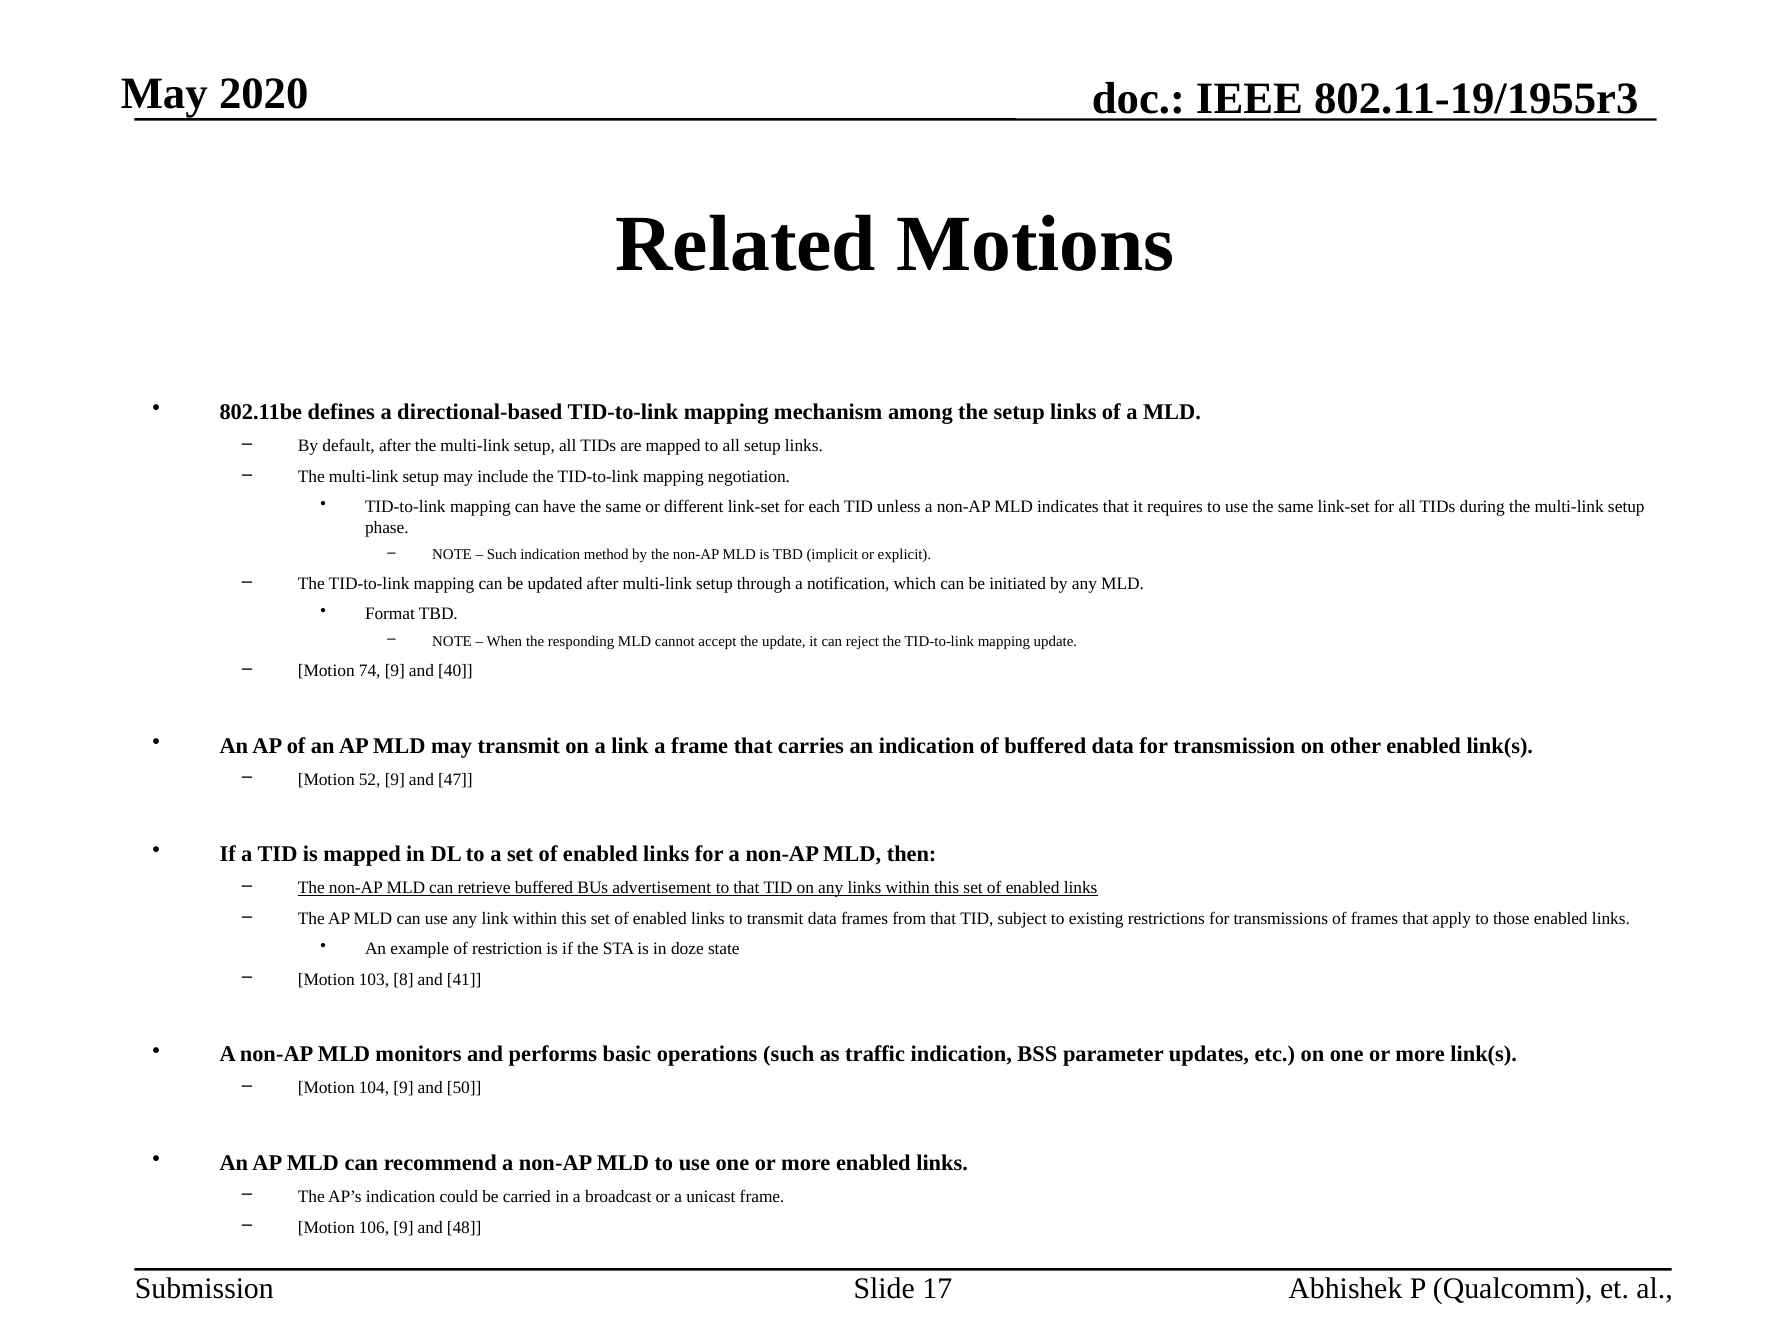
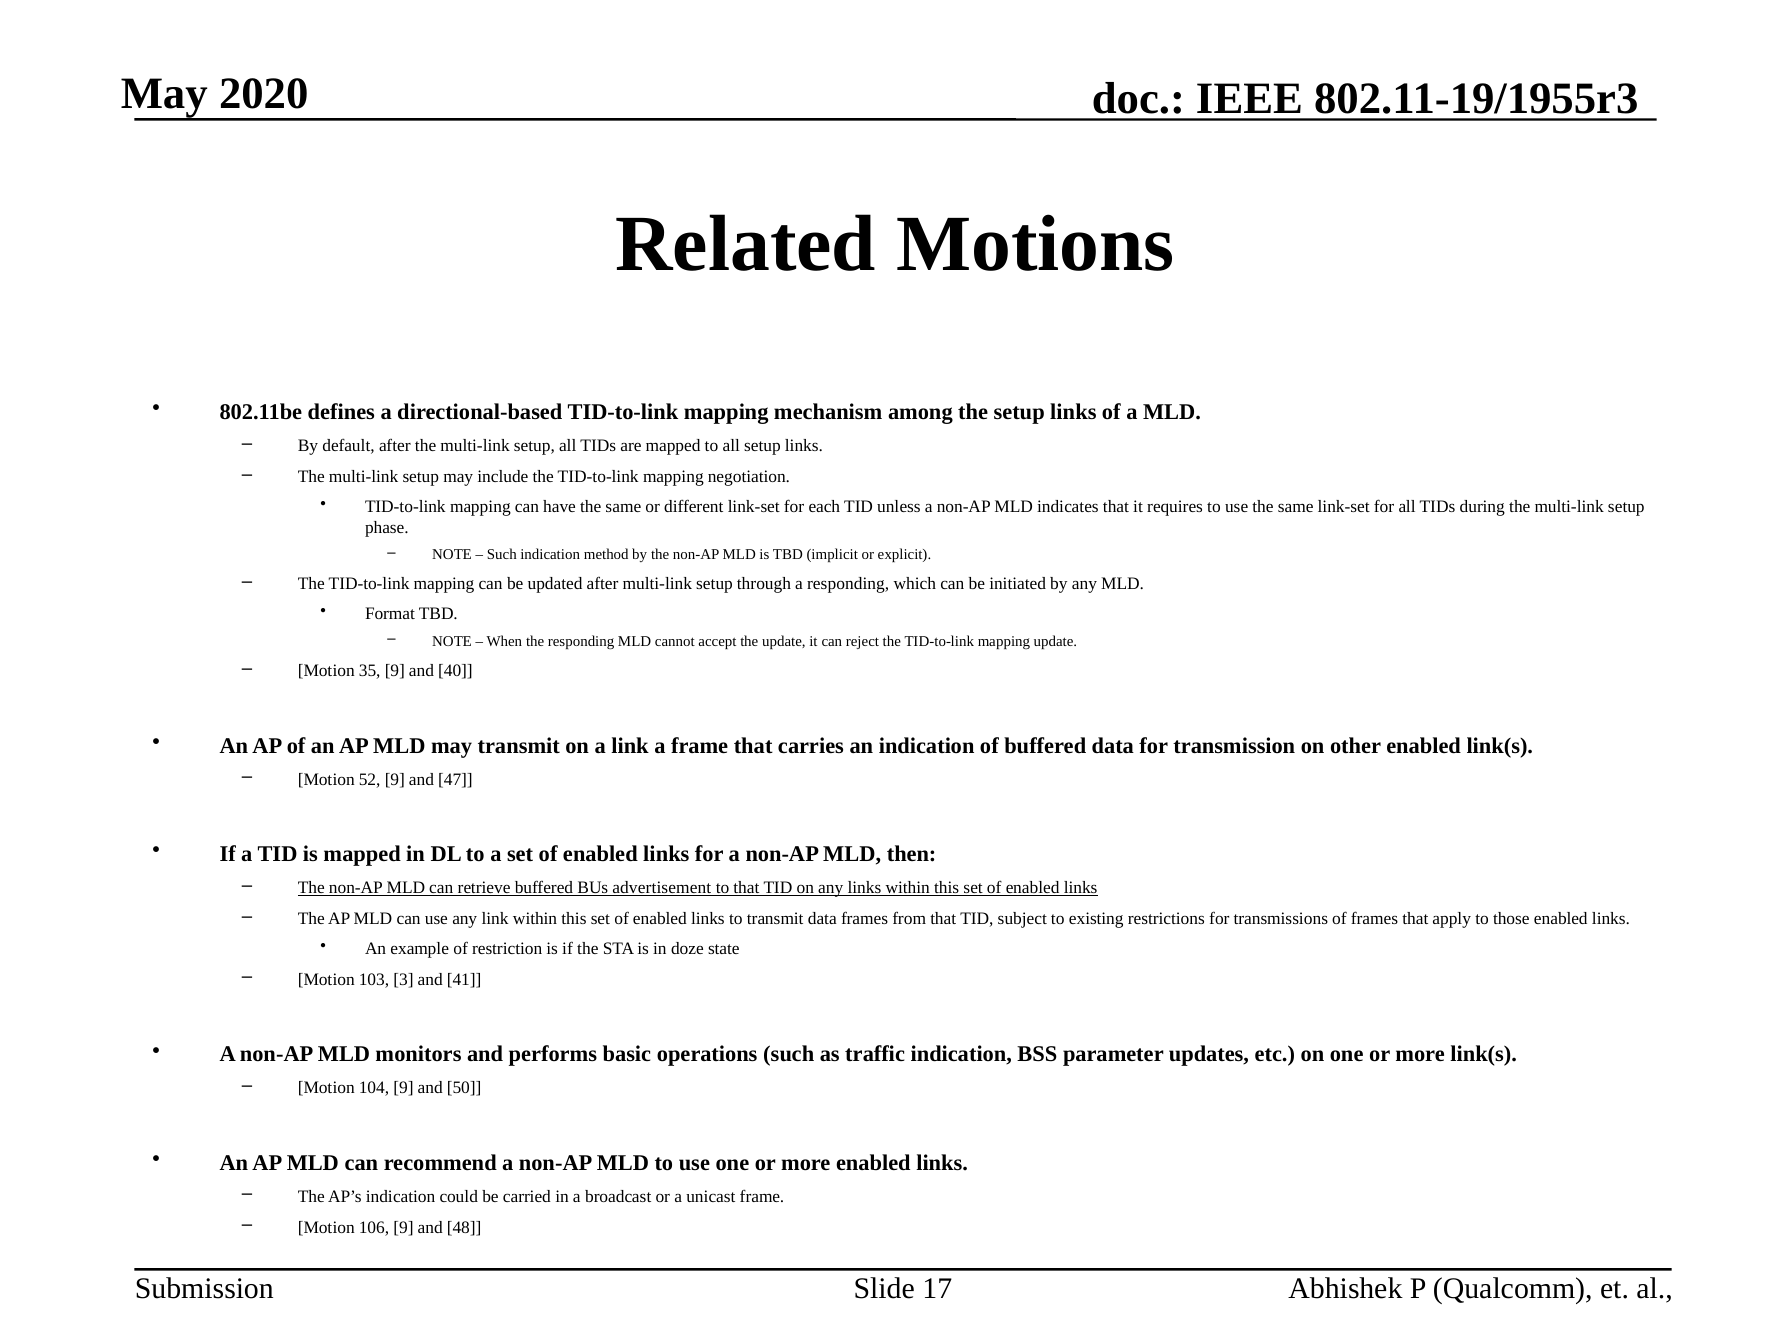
a notification: notification -> responding (848, 584)
74: 74 -> 35 (370, 670)
8: 8 -> 3 (404, 979)
